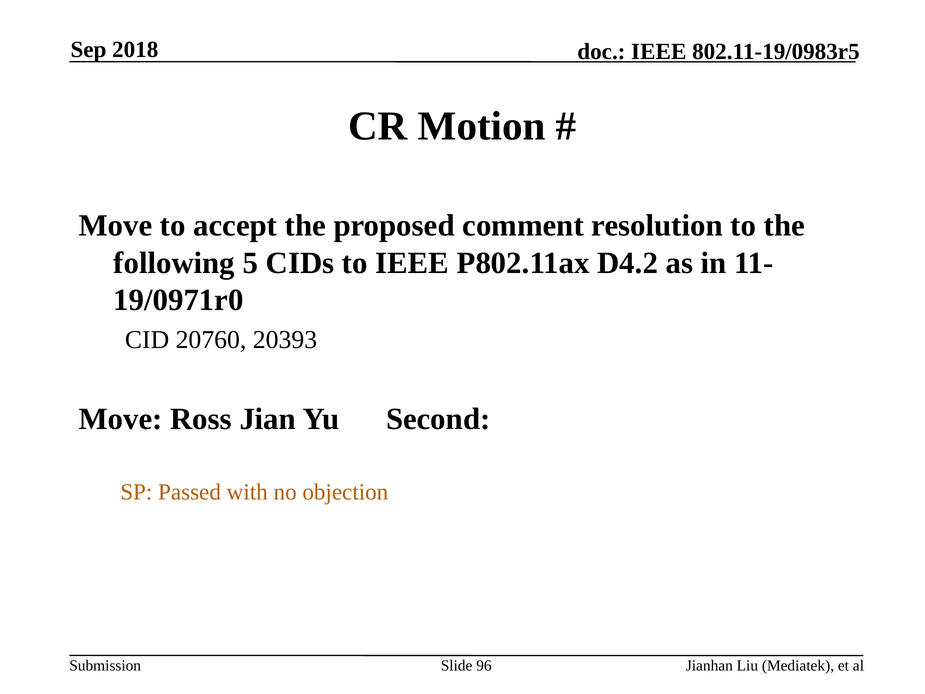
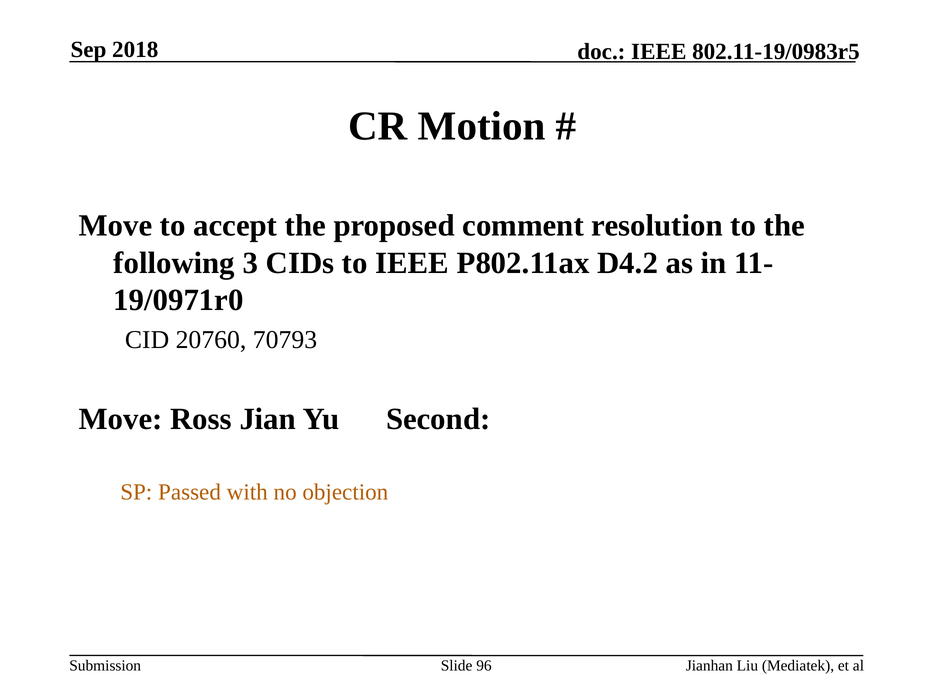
5: 5 -> 3 (250, 263)
20393: 20393 -> 70793 (285, 340)
